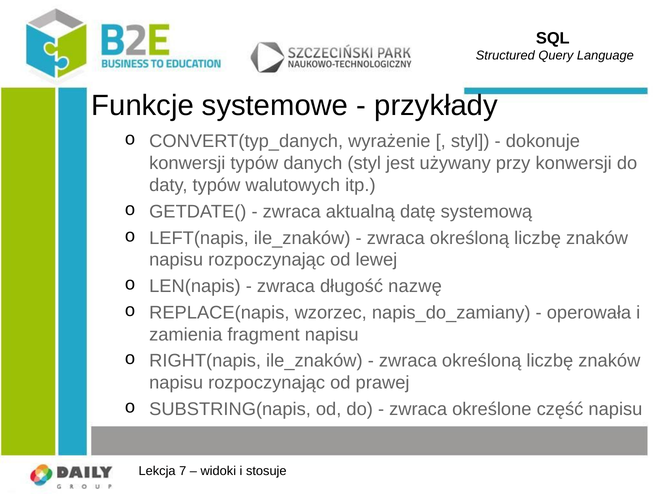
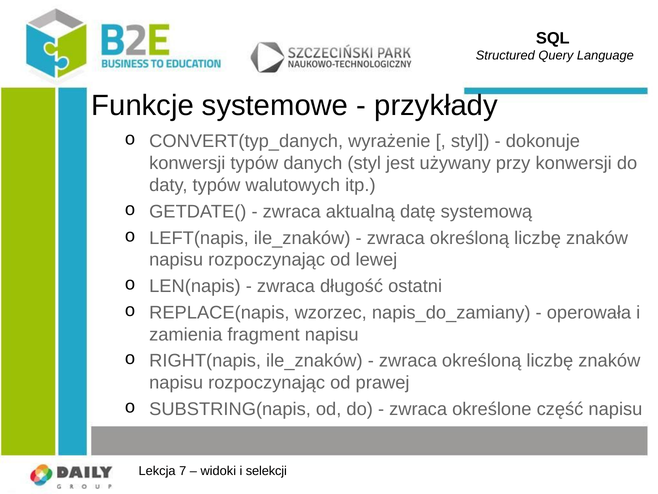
nazwę: nazwę -> ostatni (415, 286)
stosuje: stosuje -> selekcji (266, 471)
